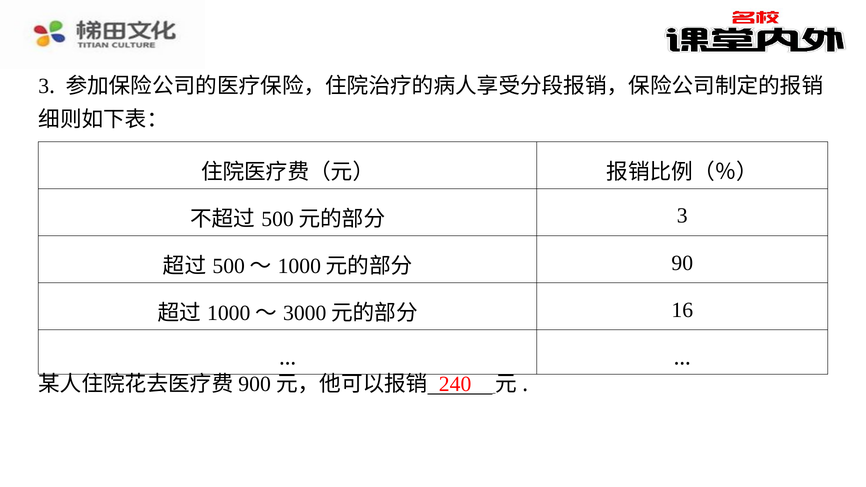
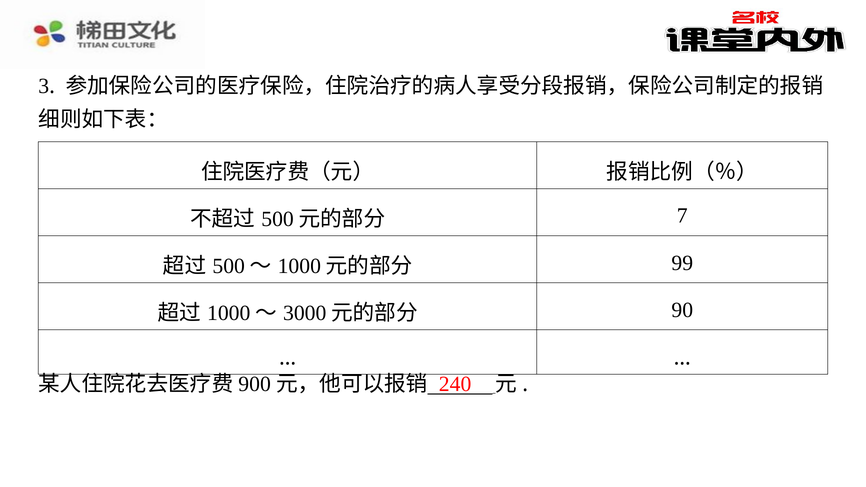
3: 3 -> 7 (682, 216)
90: 90 -> 99 (682, 263)
16: 16 -> 90 (682, 310)
